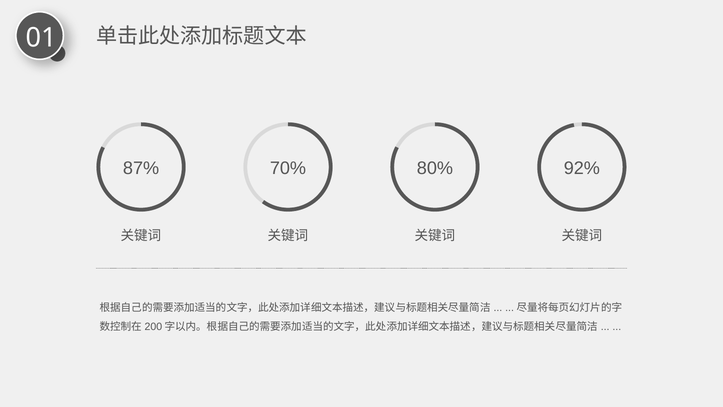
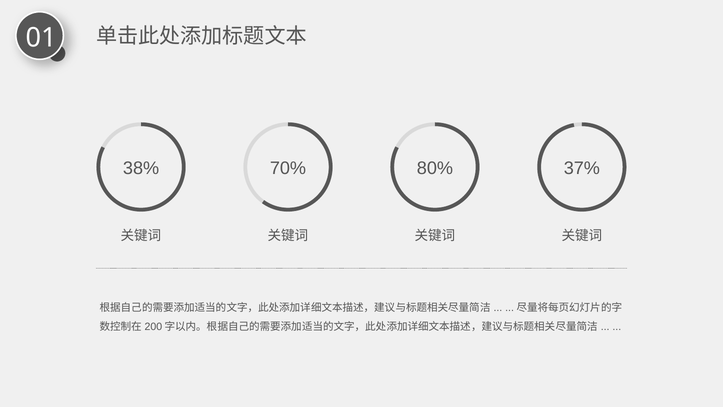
87%: 87% -> 38% (141, 168)
92%: 92% -> 37% (582, 168)
